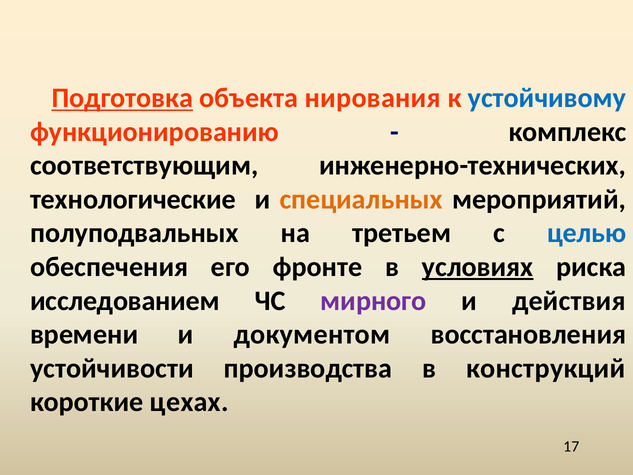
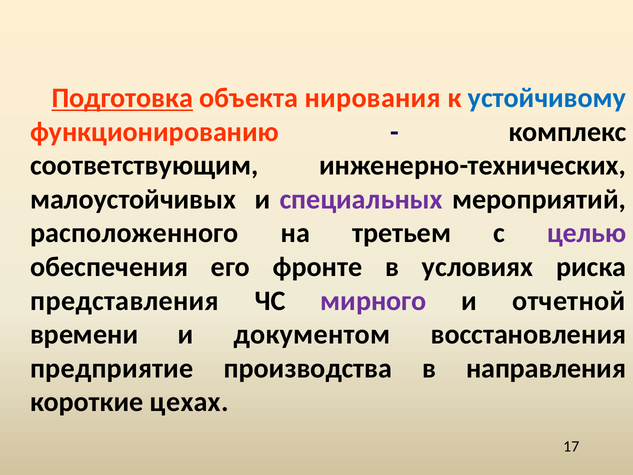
технологические: технологические -> малоустойчивых (133, 199)
специальных colour: orange -> purple (361, 199)
полуподвальных: полуподвальных -> расположенного (134, 233)
целью colour: blue -> purple (587, 233)
условиях underline: present -> none (478, 267)
исследованием: исследованием -> представления (125, 301)
действия: действия -> отчетной (569, 301)
устойчивости: устойчивости -> предприятие (112, 368)
конструкций: конструкций -> направления (546, 368)
